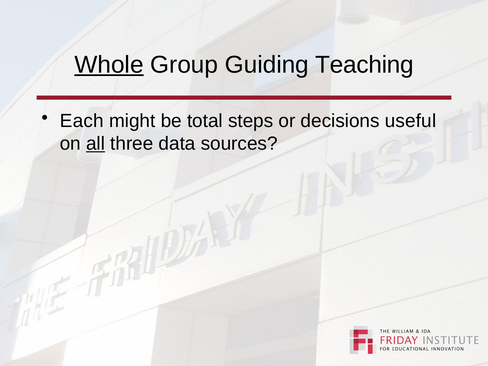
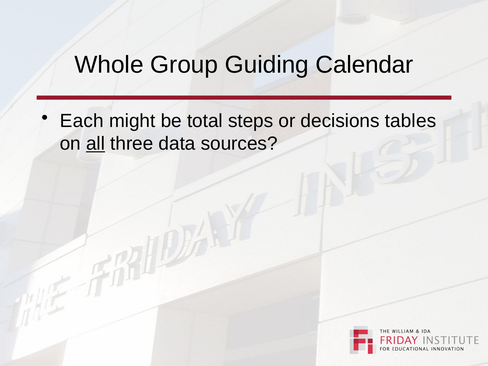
Whole underline: present -> none (109, 65)
Teaching: Teaching -> Calendar (365, 65)
useful: useful -> tables (411, 121)
